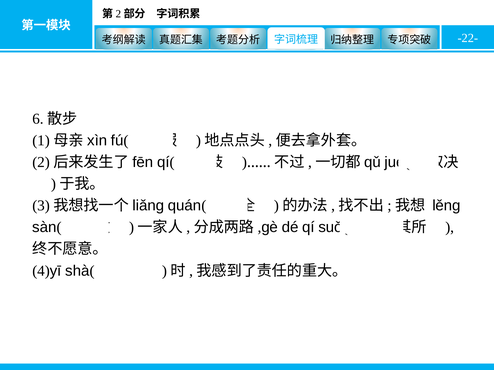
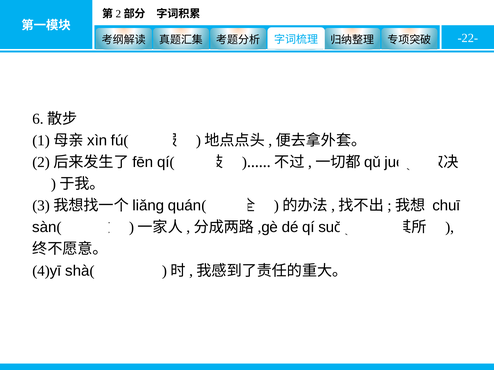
lěng: lěng -> chuī (446, 206)
